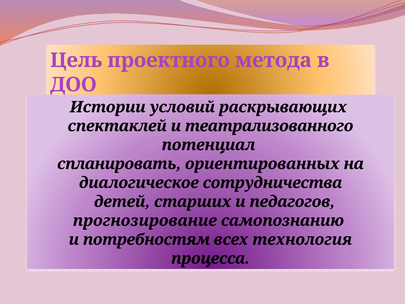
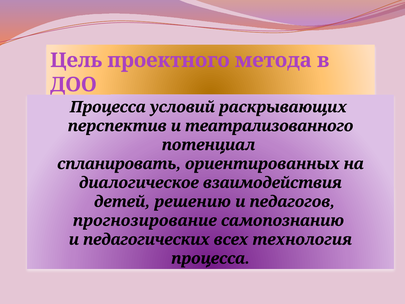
Истории: Истории -> Процесса (108, 107)
спектаклей: спектаклей -> перспектив (117, 126)
сотрудничества: сотрудничества -> взаимодействия (272, 183)
старших: старших -> решению (193, 202)
потребностям: потребностям -> педагогических (146, 239)
